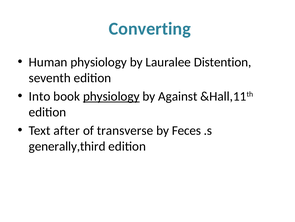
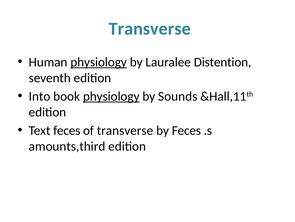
Converting: Converting -> Transverse (150, 29)
physiology underline: none -> present (99, 62)
Against: Against -> Sounds (178, 96)
Text after: after -> feces (67, 130)
generally,third: generally,third -> amounts,third (67, 146)
